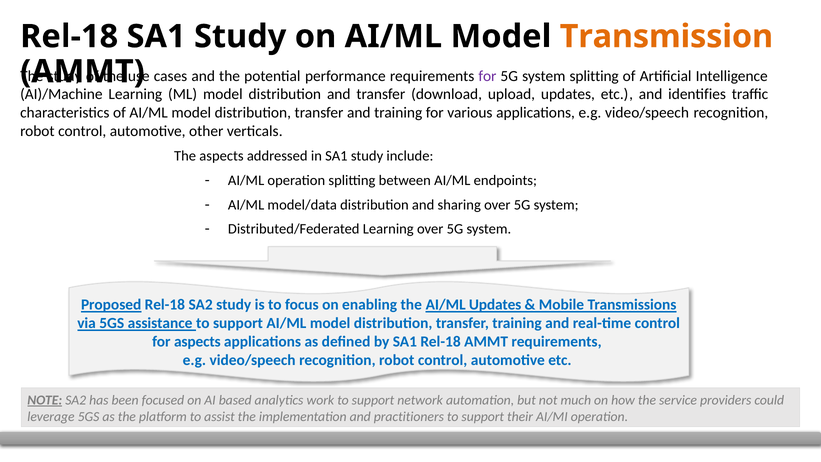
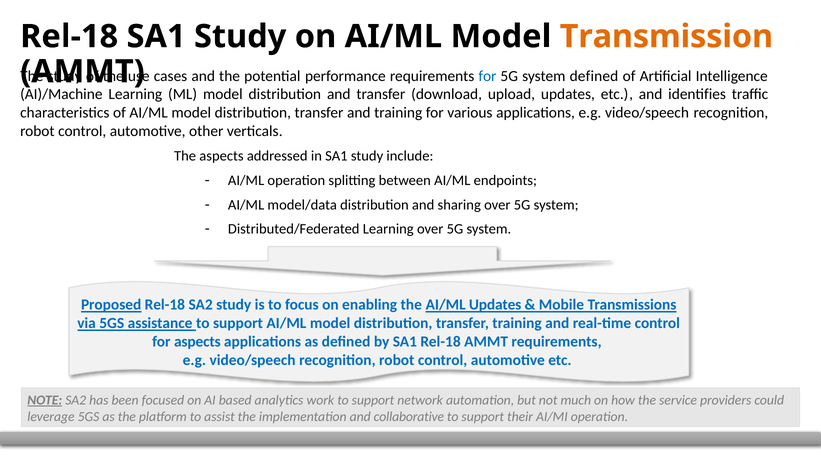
for colour: purple -> blue (487, 76)
system splitting: splitting -> defined (594, 76)
practitioners: practitioners -> collaborative (409, 416)
